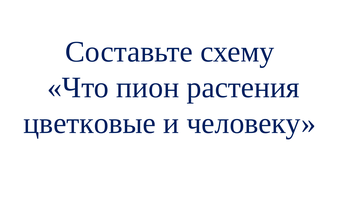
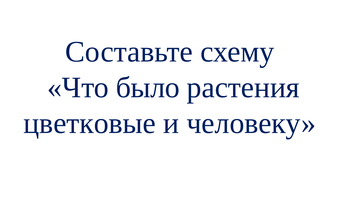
пион: пион -> было (148, 87)
